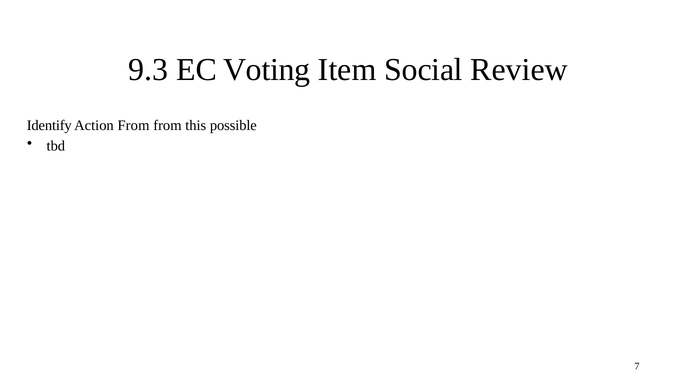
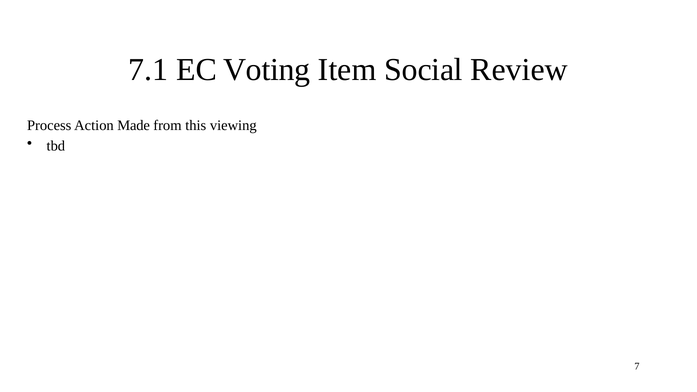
9.3: 9.3 -> 7.1 (148, 70)
Identify: Identify -> Process (49, 126)
Action From: From -> Made (134, 126)
possible: possible -> viewing (233, 126)
